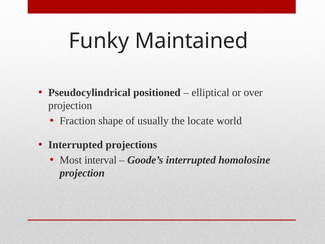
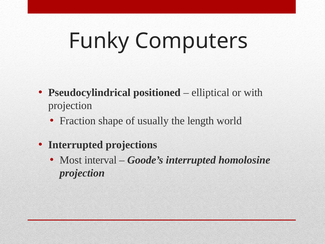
Maintained: Maintained -> Computers (191, 41)
over: over -> with (253, 93)
locate: locate -> length (201, 121)
